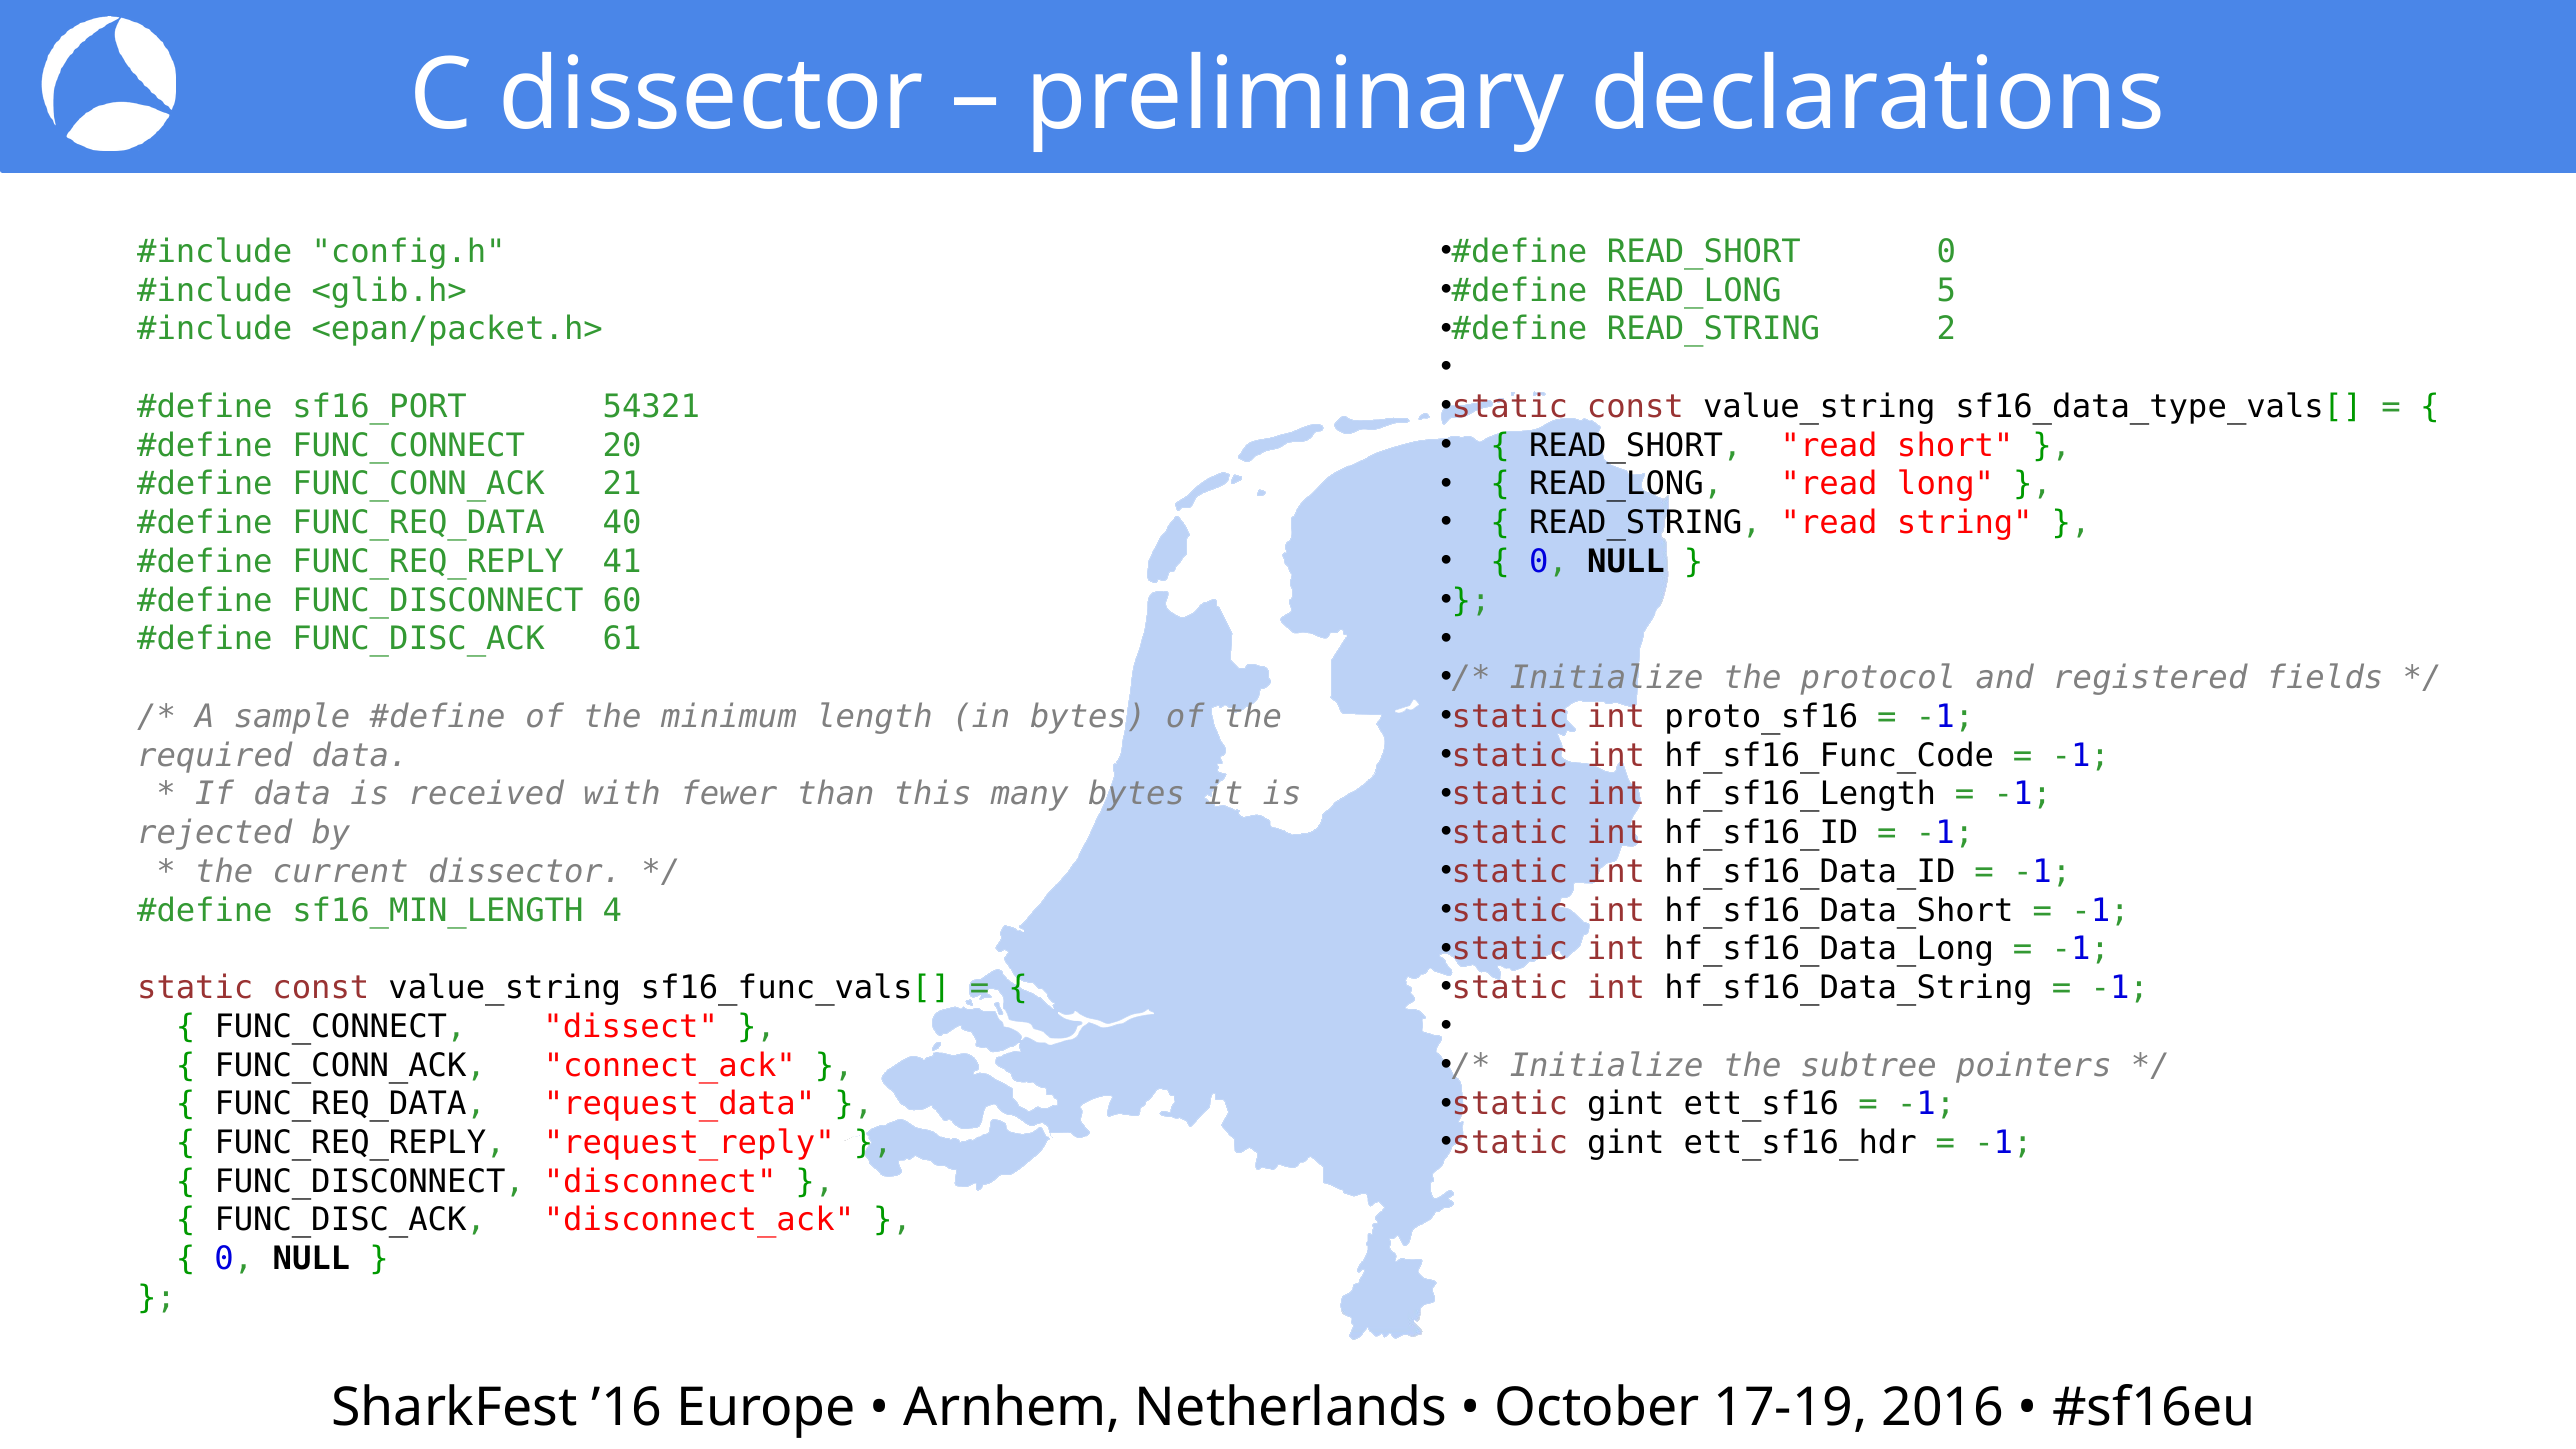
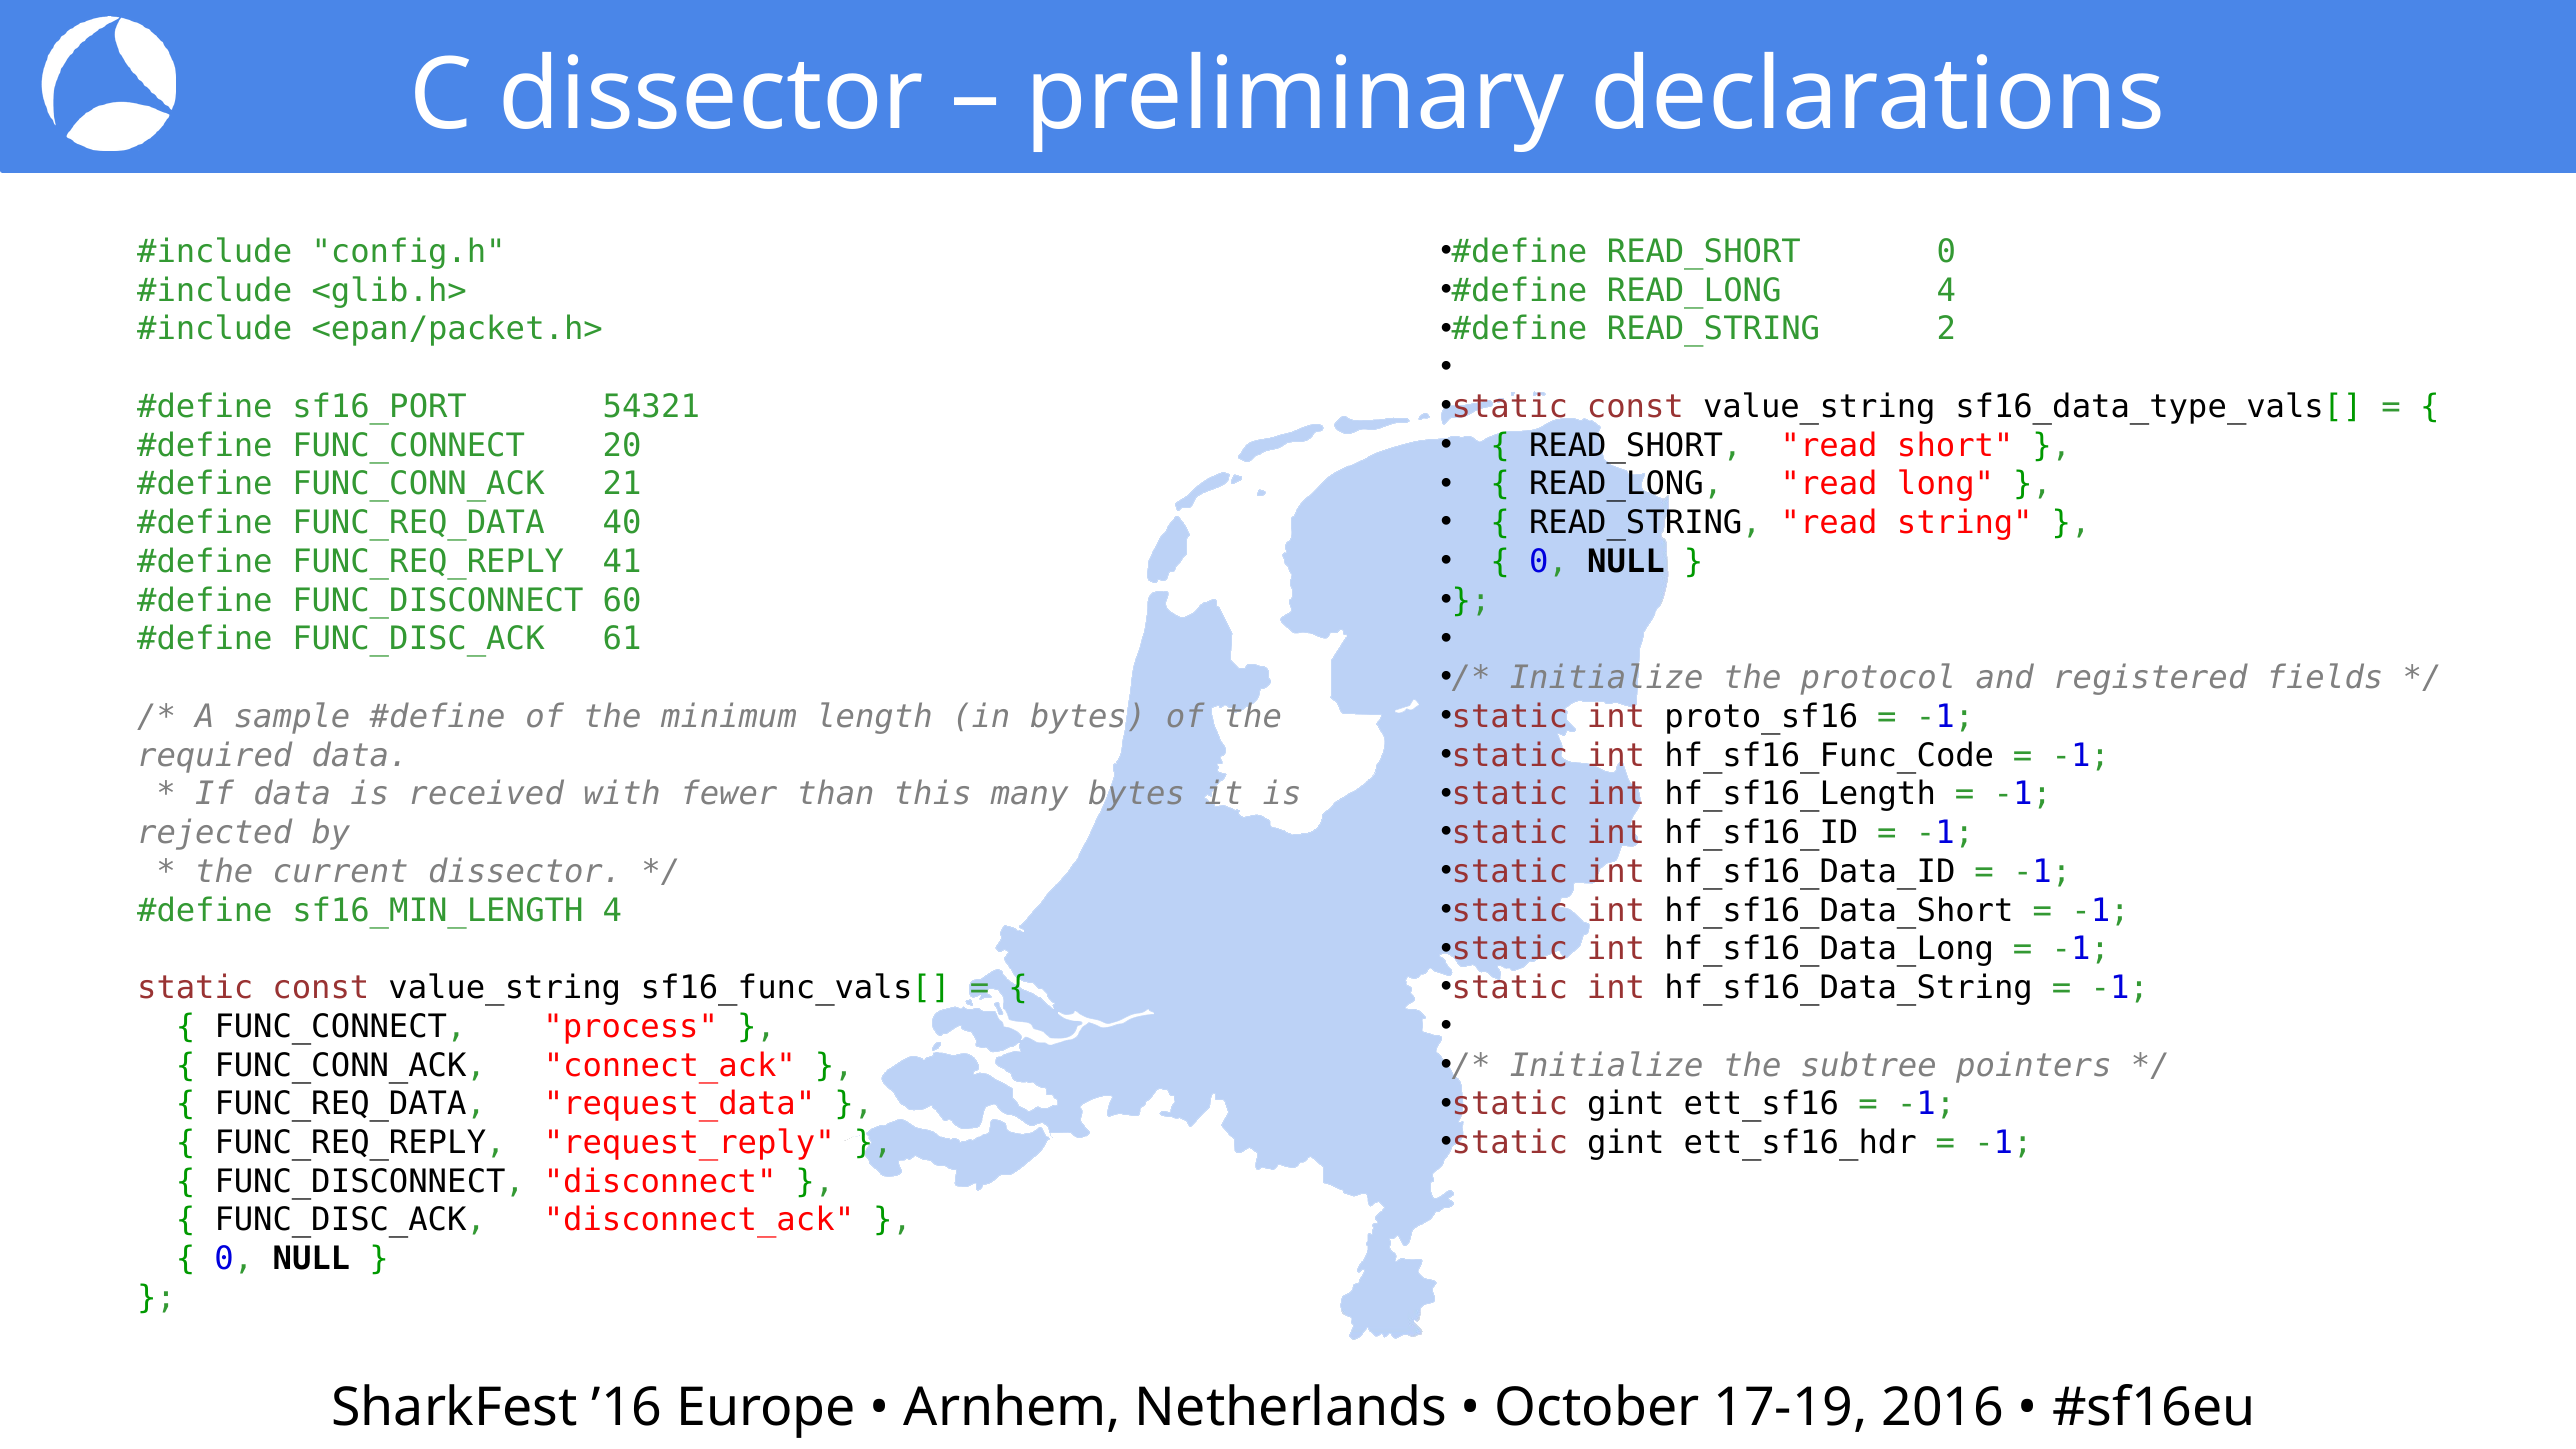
READ_LONG 5: 5 -> 4 (1946, 291)
dissect: dissect -> process (631, 1027)
